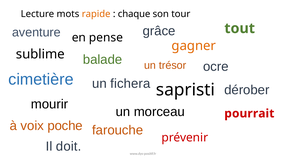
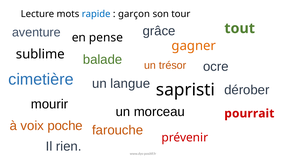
rapide colour: orange -> blue (96, 14)
chaque: chaque -> garçon (134, 14)
fichera: fichera -> langue (130, 84)
doit: doit -> rien (69, 146)
